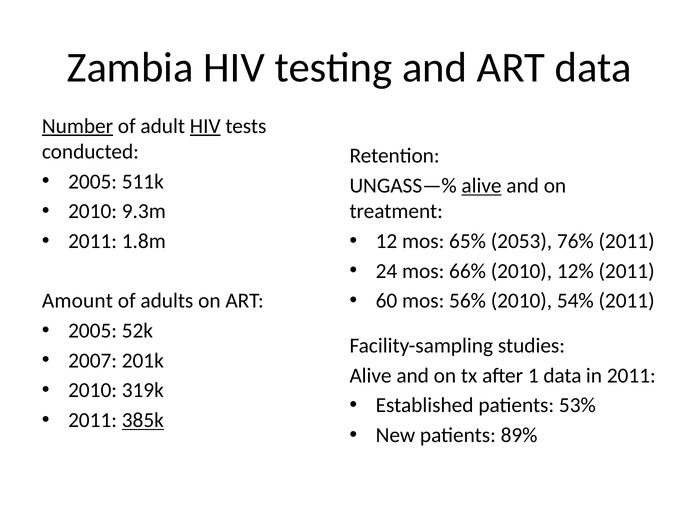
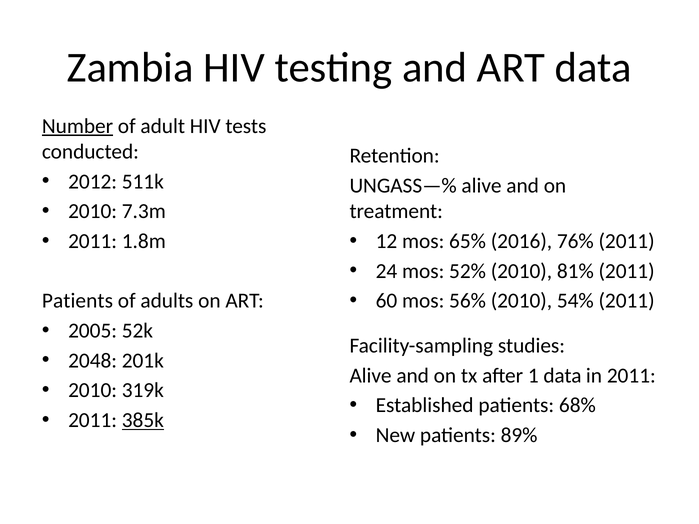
HIV underline: present -> none (205, 126)
2005: 2005 -> 2012 (93, 182)
alive underline: present -> none (482, 186)
9.3m: 9.3m -> 7.3m (144, 211)
2053: 2053 -> 2016 (521, 241)
66%: 66% -> 52% (468, 271)
12%: 12% -> 81% (575, 271)
Amount: Amount -> Patients (77, 301)
2007: 2007 -> 2048 (93, 361)
53%: 53% -> 68% (577, 406)
